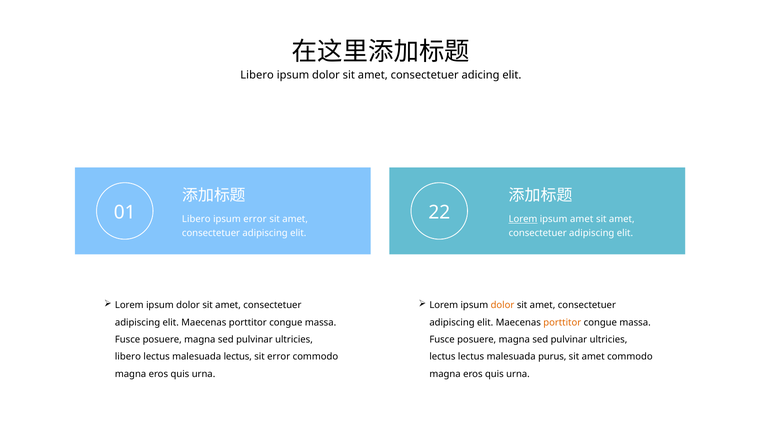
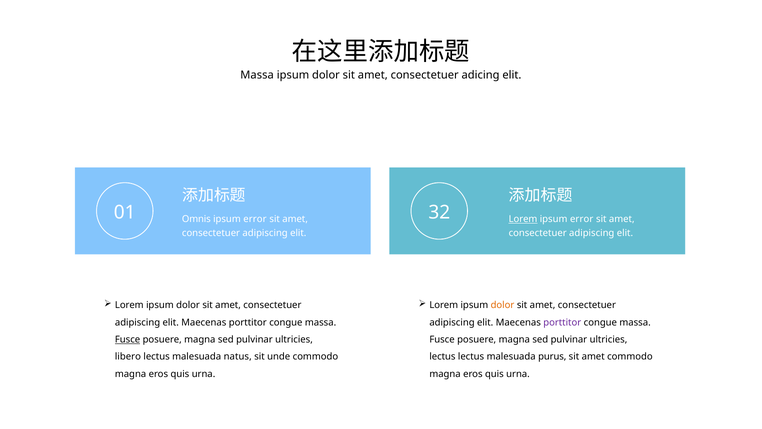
Libero: Libero -> Massa (257, 75)
22: 22 -> 32 (439, 212)
Libero: Libero -> Omnis (196, 219)
amet: amet -> error (582, 219)
porttitor colour: orange -> purple (562, 322)
Fusce underline: none -> present (128, 339)
malesuada lectus: lectus -> natus (238, 356)
sit error: error -> unde (279, 356)
